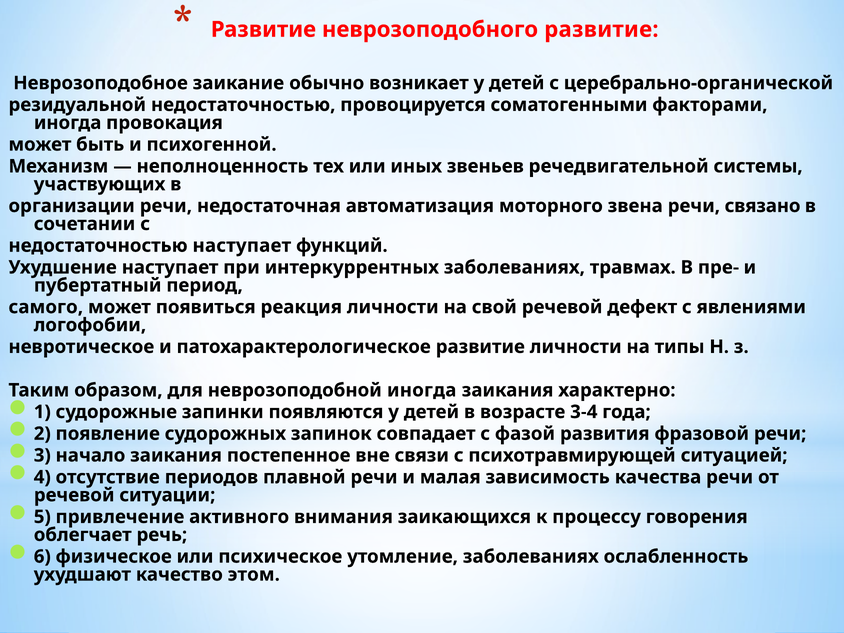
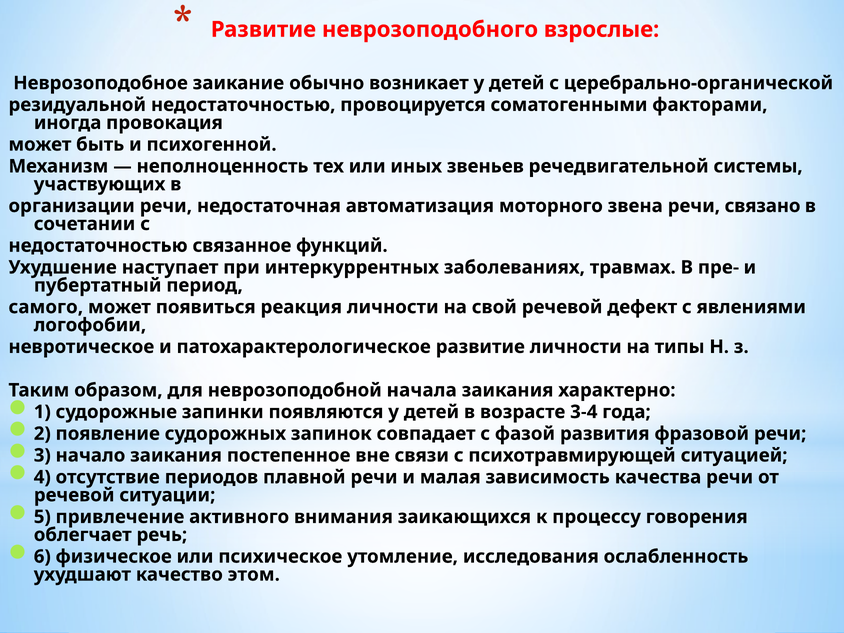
неврозоподобного развитие: развитие -> взрослые (602, 29)
недостаточностью наступает: наступает -> связанное (242, 246)
неврозоподобной иногда: иногда -> начала (422, 390)
утомление заболеваниях: заболеваниях -> исследования (531, 557)
